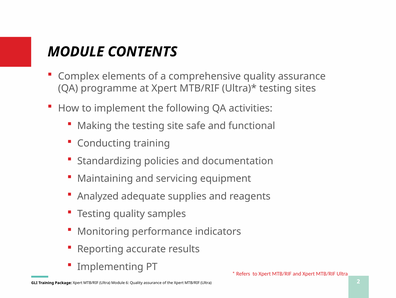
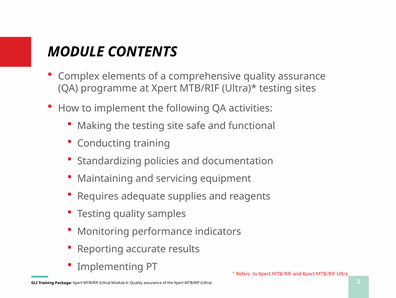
Analyzed: Analyzed -> Requires (98, 196)
